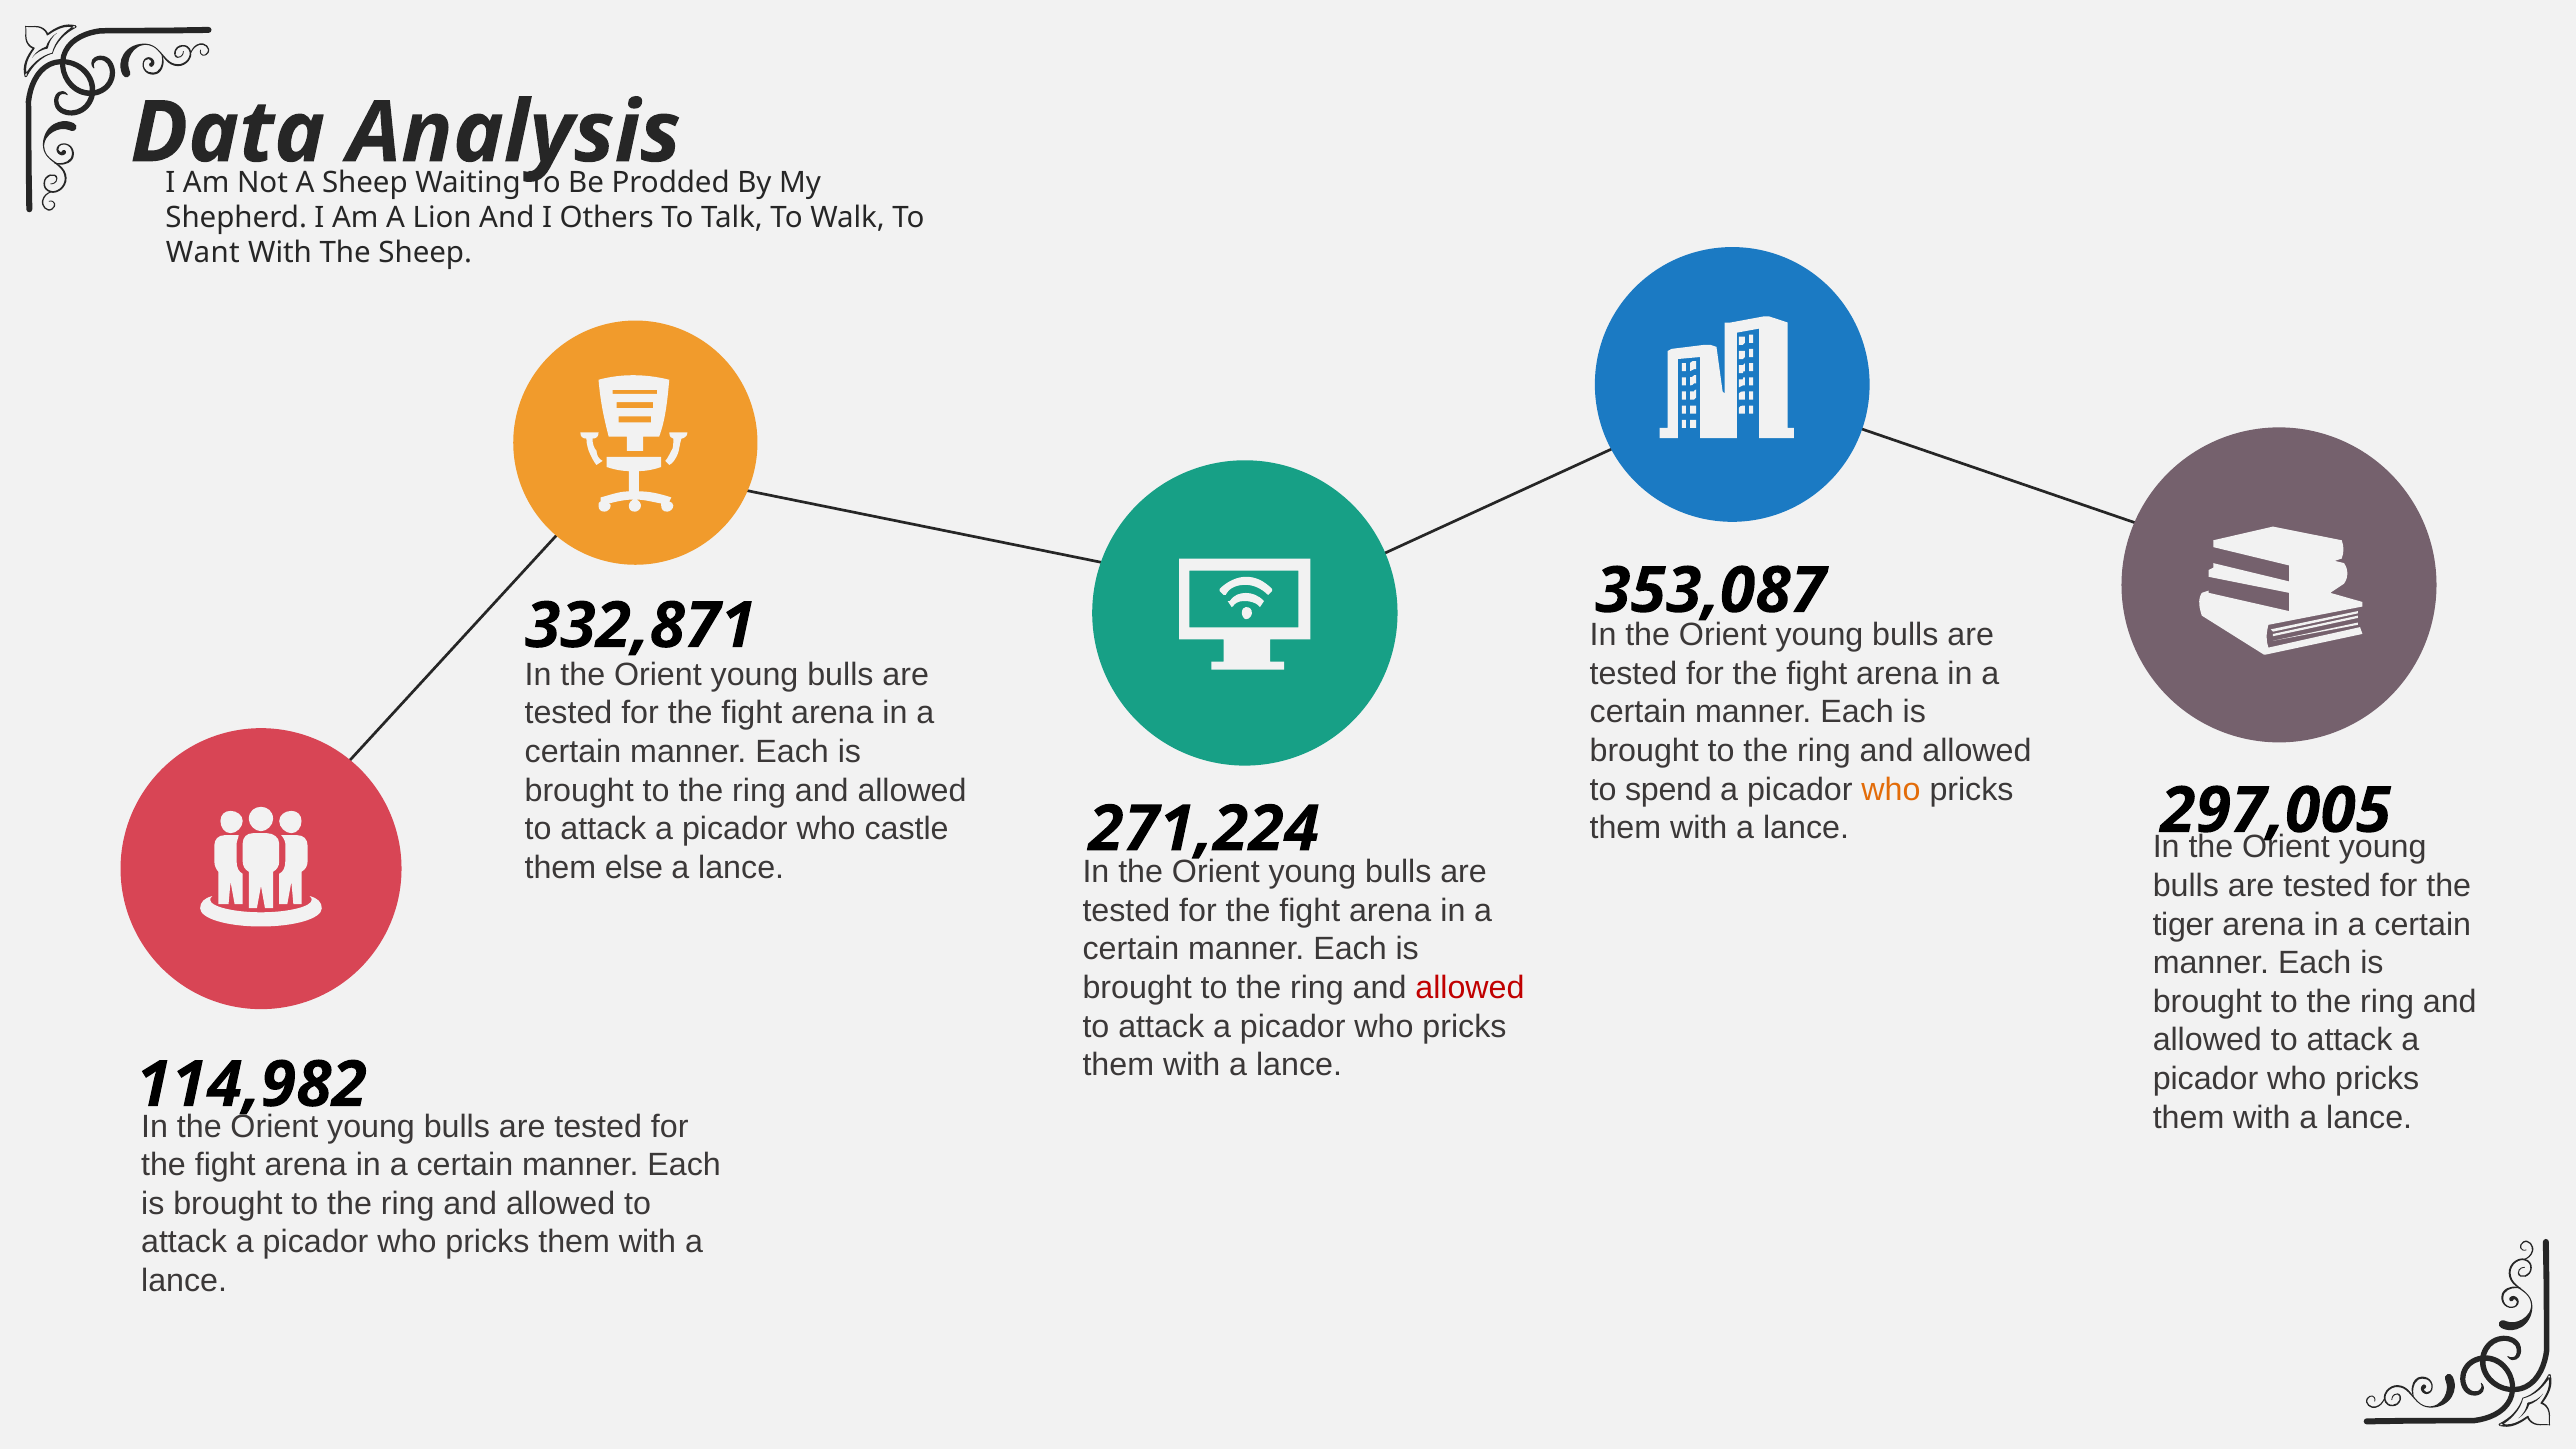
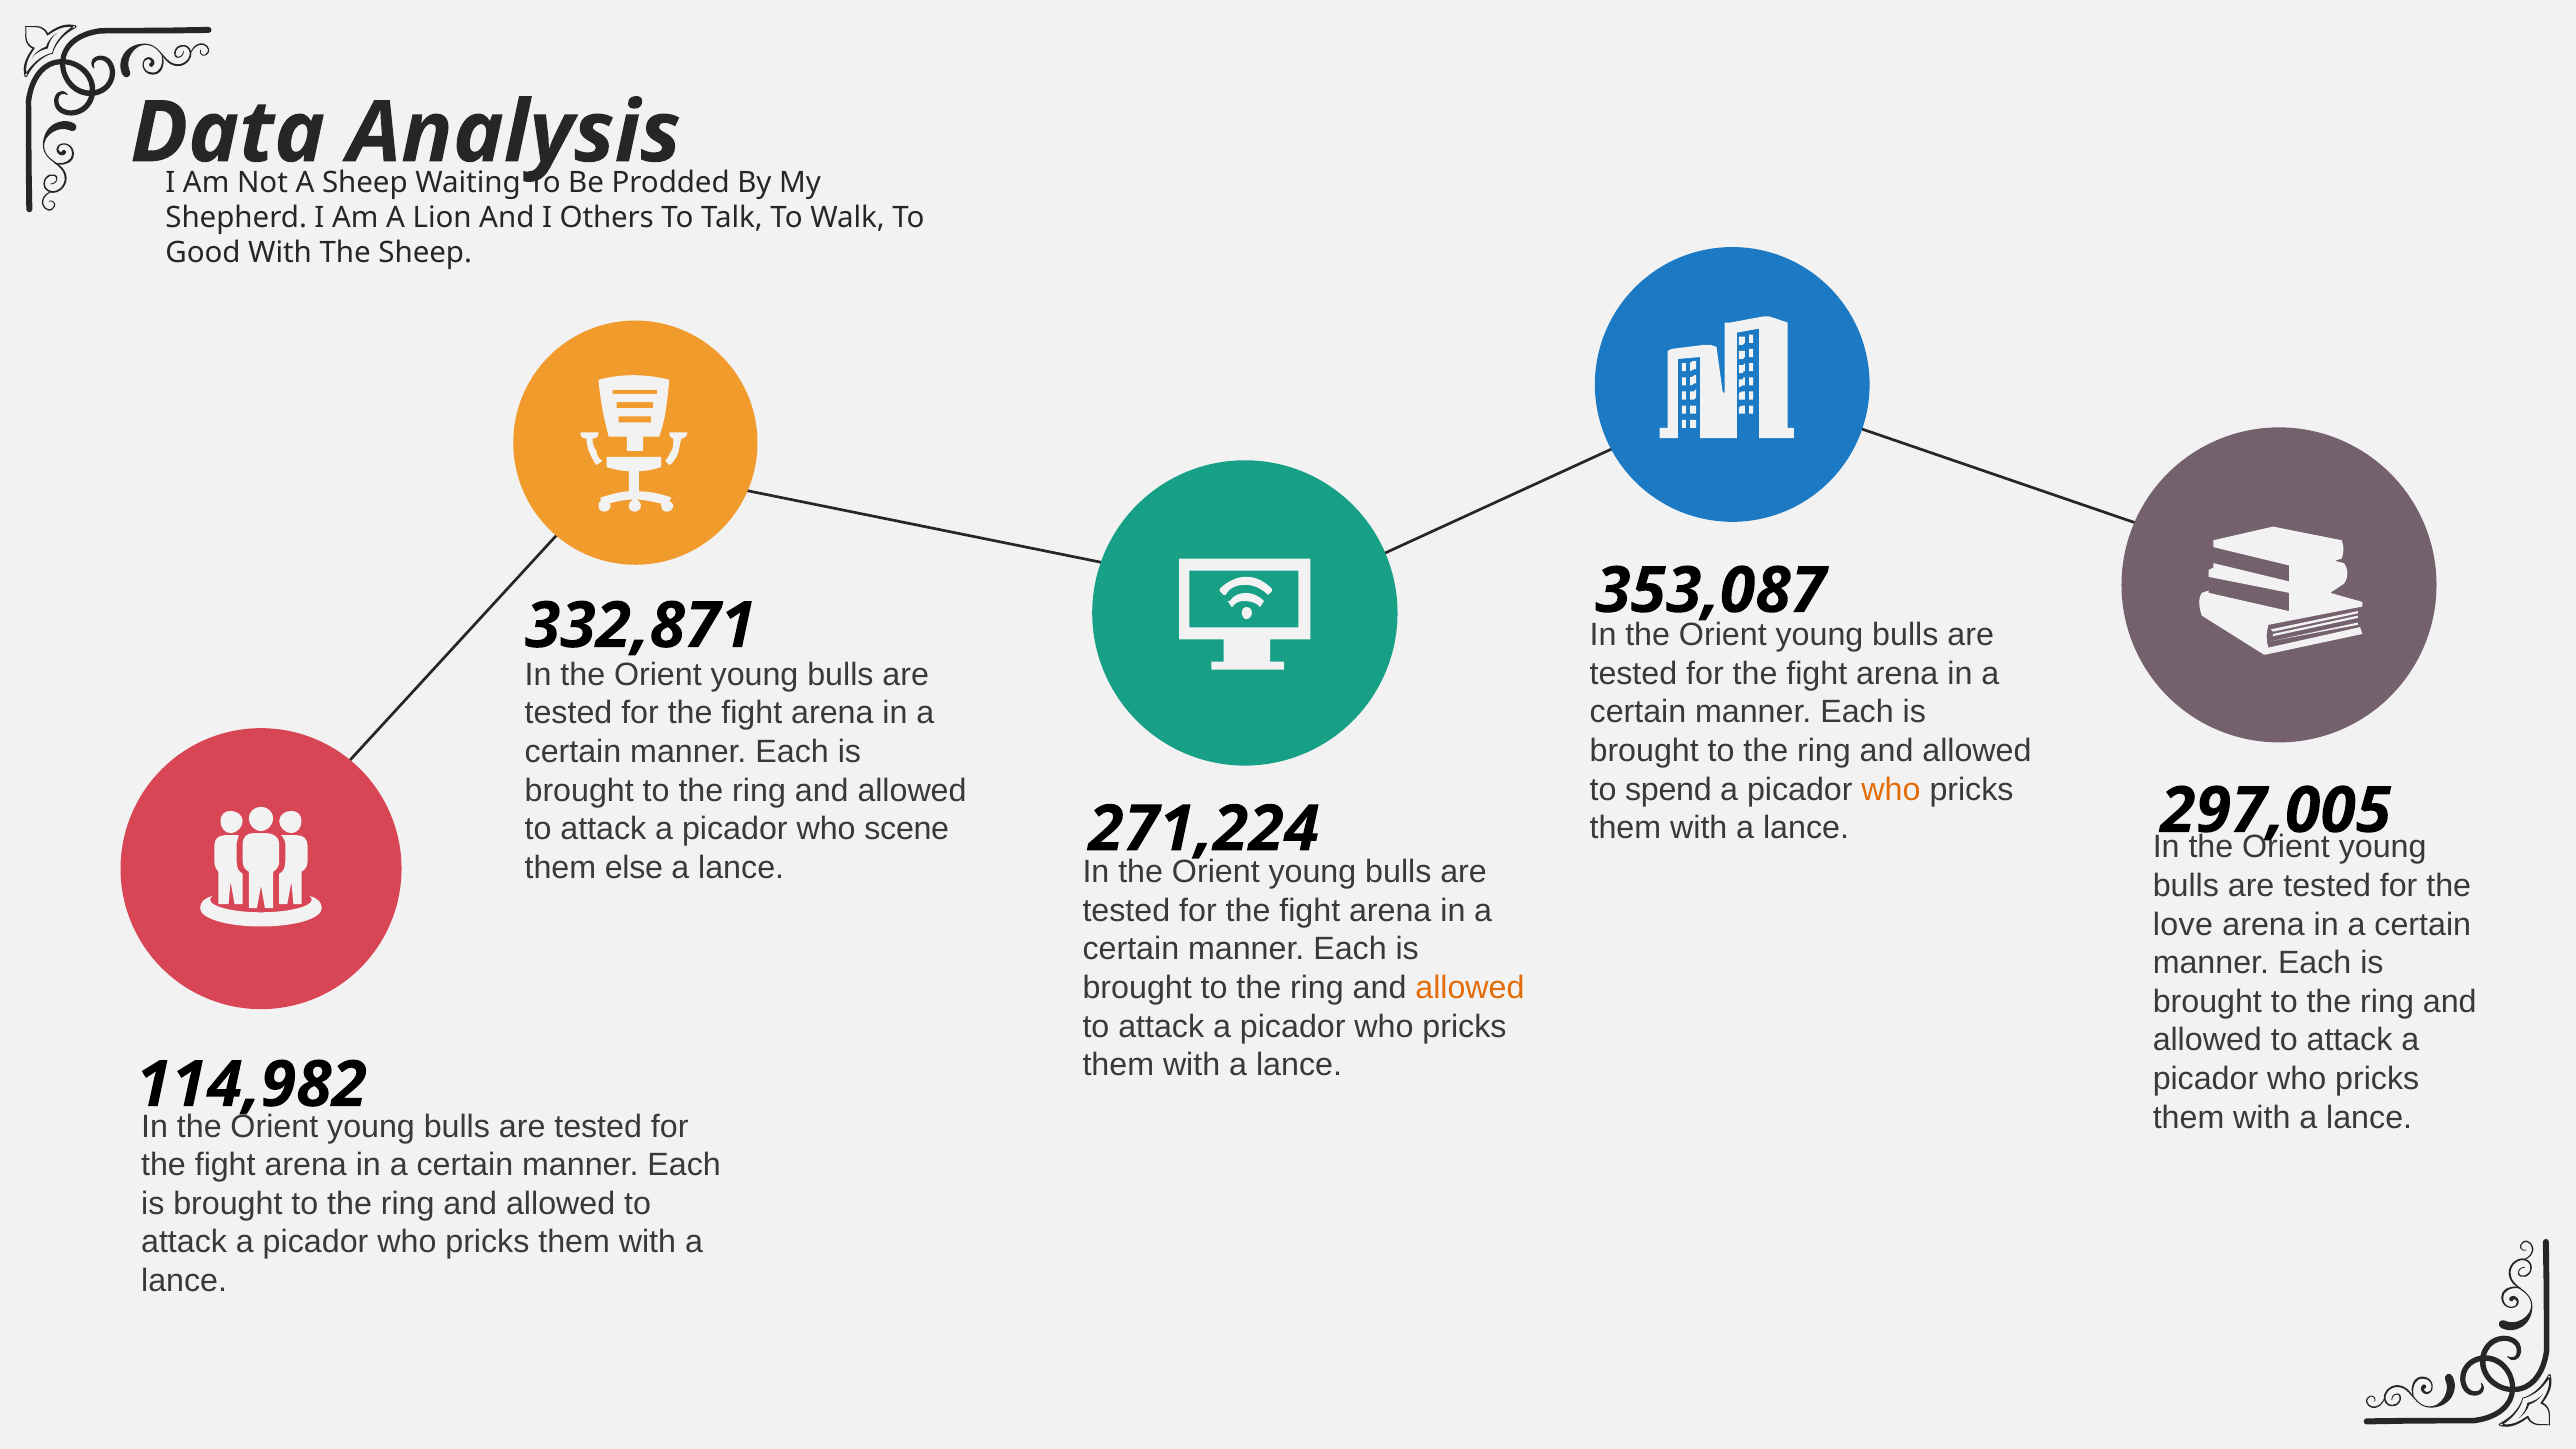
Want: Want -> Good (203, 253)
castle: castle -> scene (907, 829)
tiger: tiger -> love (2183, 924)
allowed colour: red -> orange (1470, 988)
